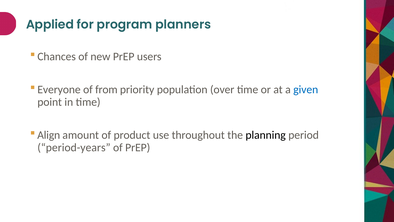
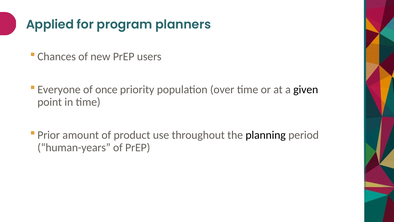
from: from -> once (106, 89)
given colour: blue -> black (306, 89)
Align: Align -> Prior (49, 135)
period-years: period-years -> human-years (74, 147)
